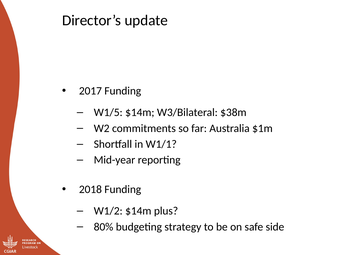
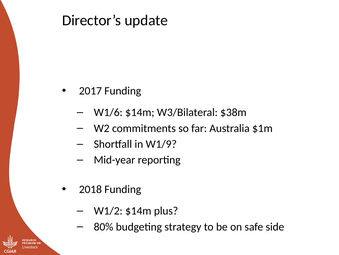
W1/5: W1/5 -> W1/6 (108, 112)
W1/1: W1/1 -> W1/9 (161, 144)
